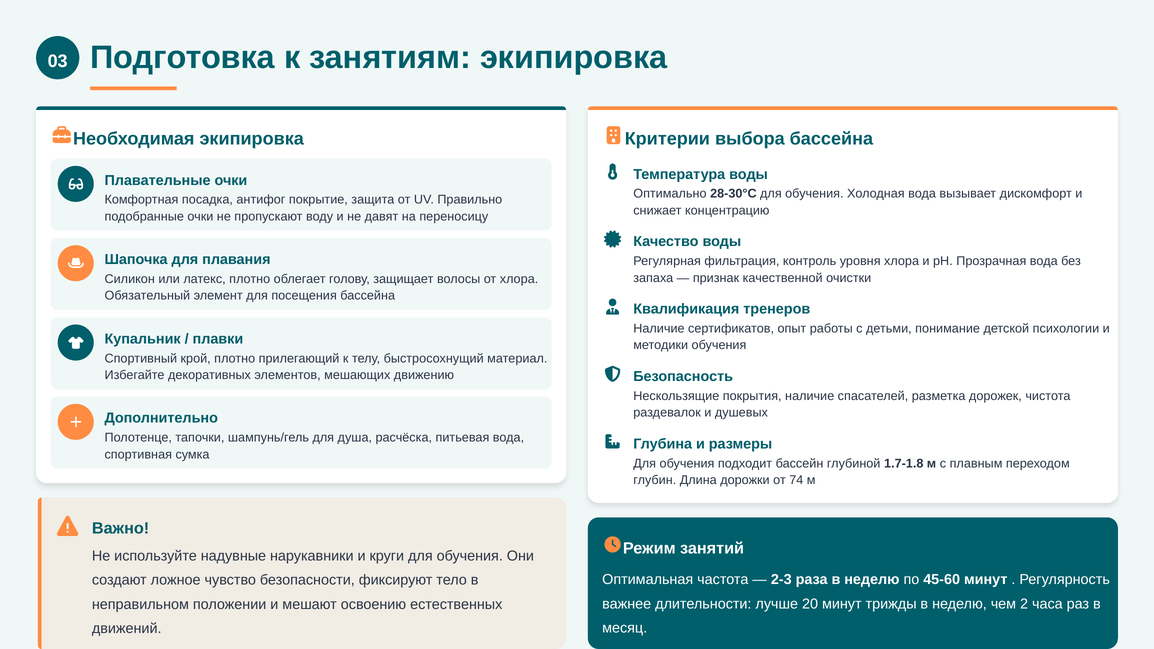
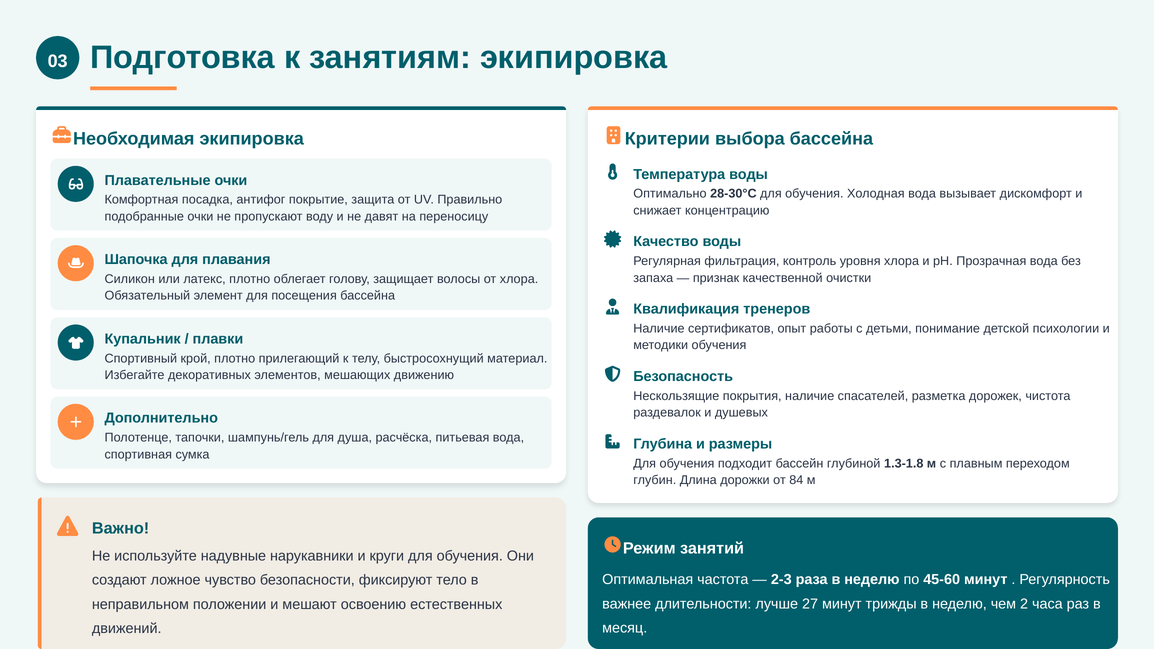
1.7-1.8: 1.7-1.8 -> 1.3-1.8 (904, 464)
74: 74 -> 84 (796, 480)
20: 20 -> 27 (810, 604)
